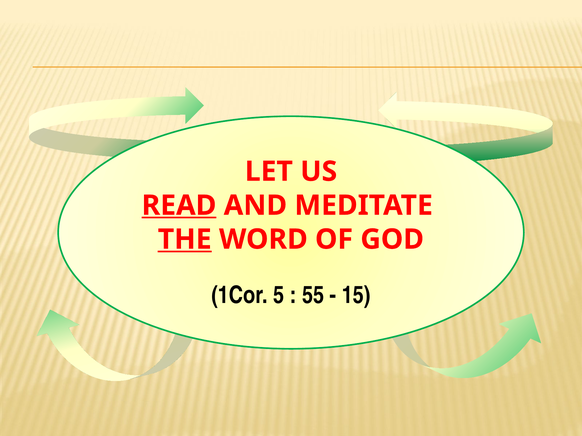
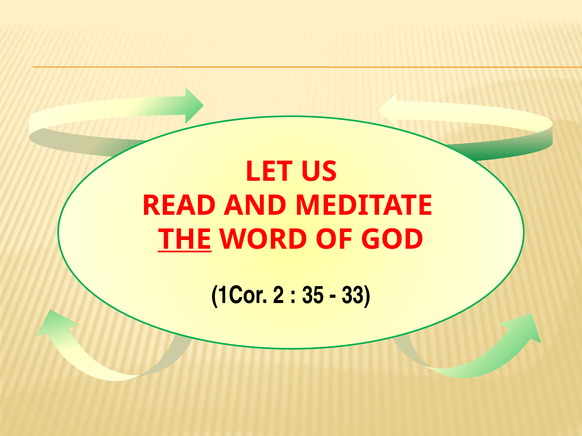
READ underline: present -> none (179, 206)
5: 5 -> 2 (279, 296)
55: 55 -> 35 (313, 296)
15: 15 -> 33 (356, 296)
